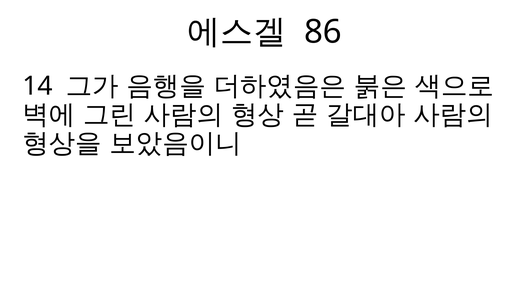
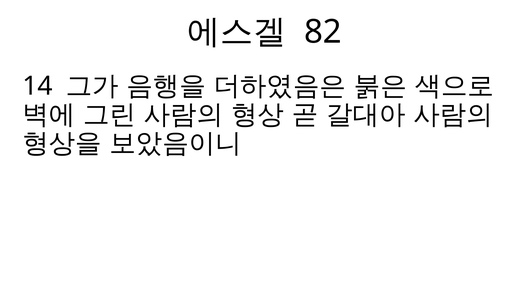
86: 86 -> 82 (323, 32)
